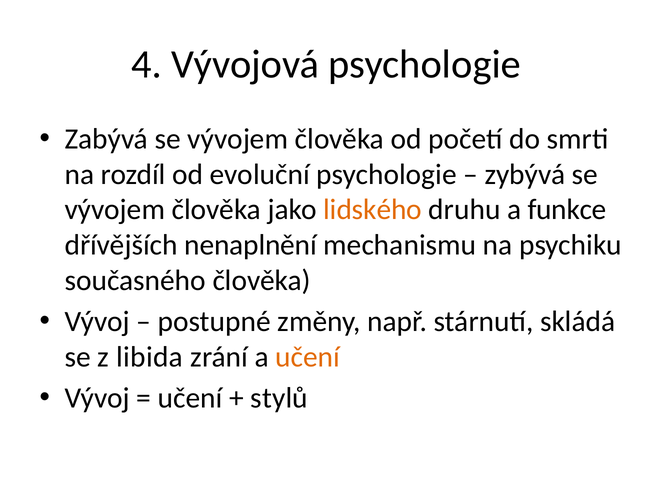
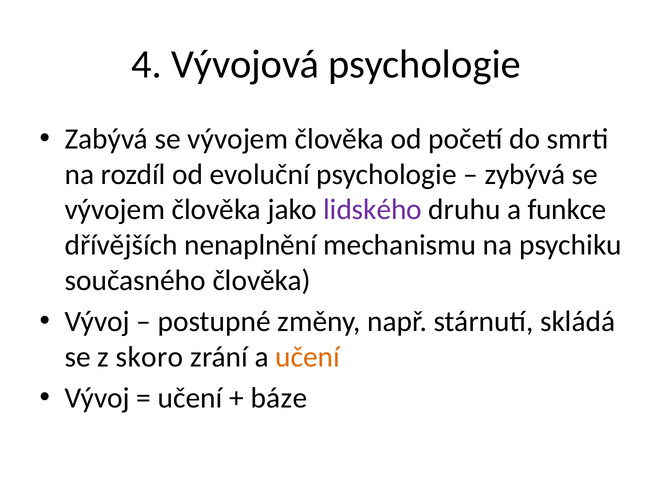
lidského colour: orange -> purple (373, 210)
libida: libida -> skoro (150, 357)
stylů: stylů -> báze (279, 398)
